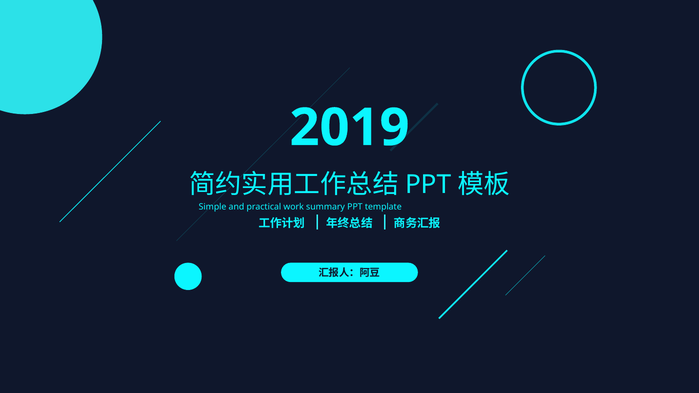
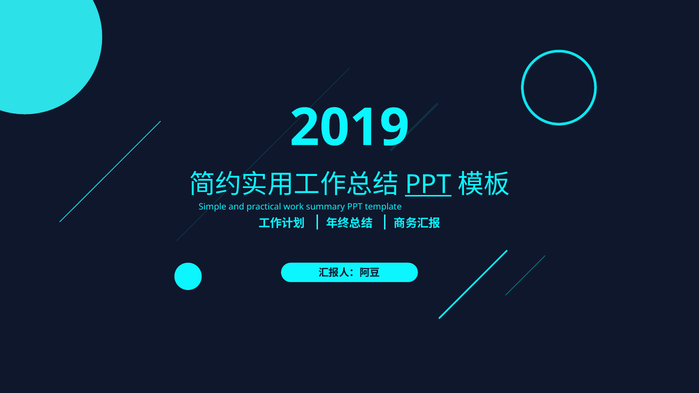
PPT underline: none -> present (428, 185)
